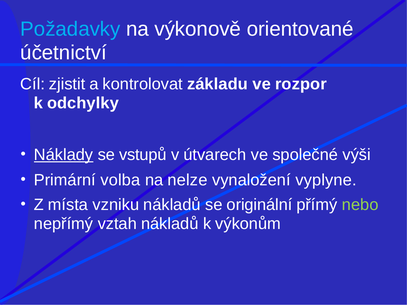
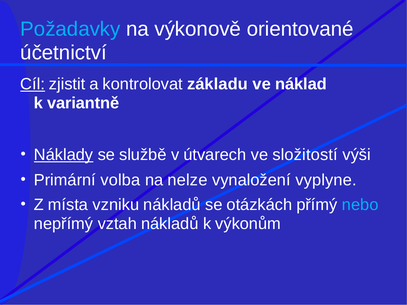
Cíl underline: none -> present (33, 84)
rozpor: rozpor -> náklad (301, 84)
odchylky: odchylky -> variantně (83, 103)
vstupů: vstupů -> službě (143, 155)
společné: společné -> složitostí (305, 155)
originální: originální -> otázkách (259, 205)
nebo colour: light green -> light blue (360, 205)
